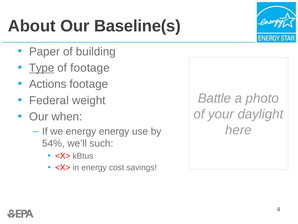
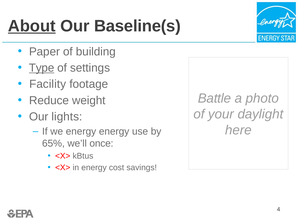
About underline: none -> present (32, 26)
of footage: footage -> settings (90, 68)
Actions: Actions -> Facility (48, 84)
Federal: Federal -> Reduce (49, 100)
when: when -> lights (67, 116)
54%: 54% -> 65% (53, 143)
such: such -> once (101, 143)
